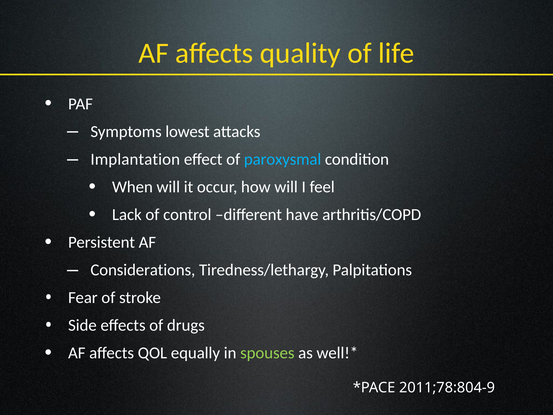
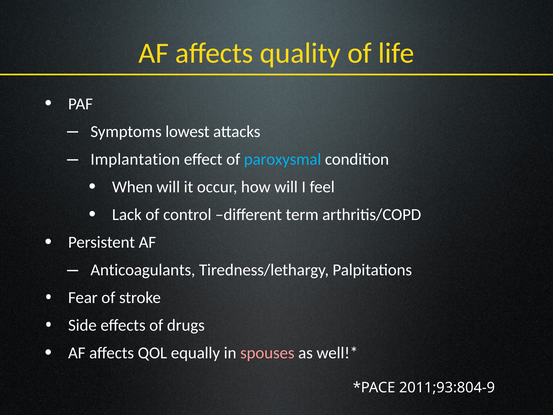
have: have -> term (302, 214)
Considerations: Considerations -> Anticoagulants (143, 270)
spouses colour: light green -> pink (267, 353)
2011;78:804-9: 2011;78:804-9 -> 2011;93:804-9 (447, 388)
